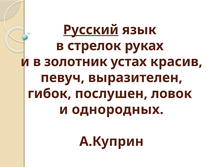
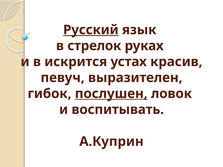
золотник: золотник -> искрится (76, 62)
послушен underline: none -> present (111, 94)
однородных: однородных -> воспитывать (118, 110)
